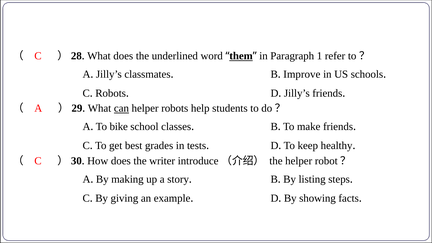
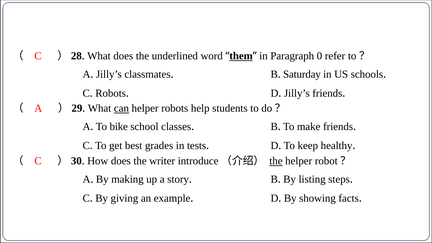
1: 1 -> 0 (319, 56)
Improve: Improve -> Saturday (302, 74)
the underline: none -> present (276, 161)
